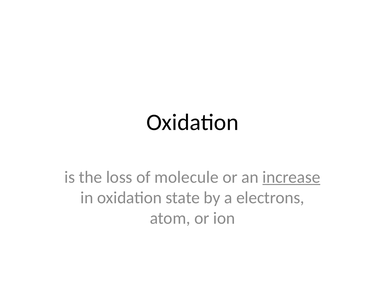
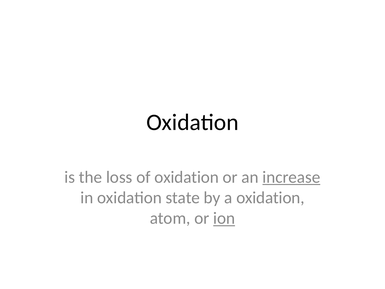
of molecule: molecule -> oxidation (187, 177)
a electrons: electrons -> oxidation (270, 198)
ion underline: none -> present (224, 218)
